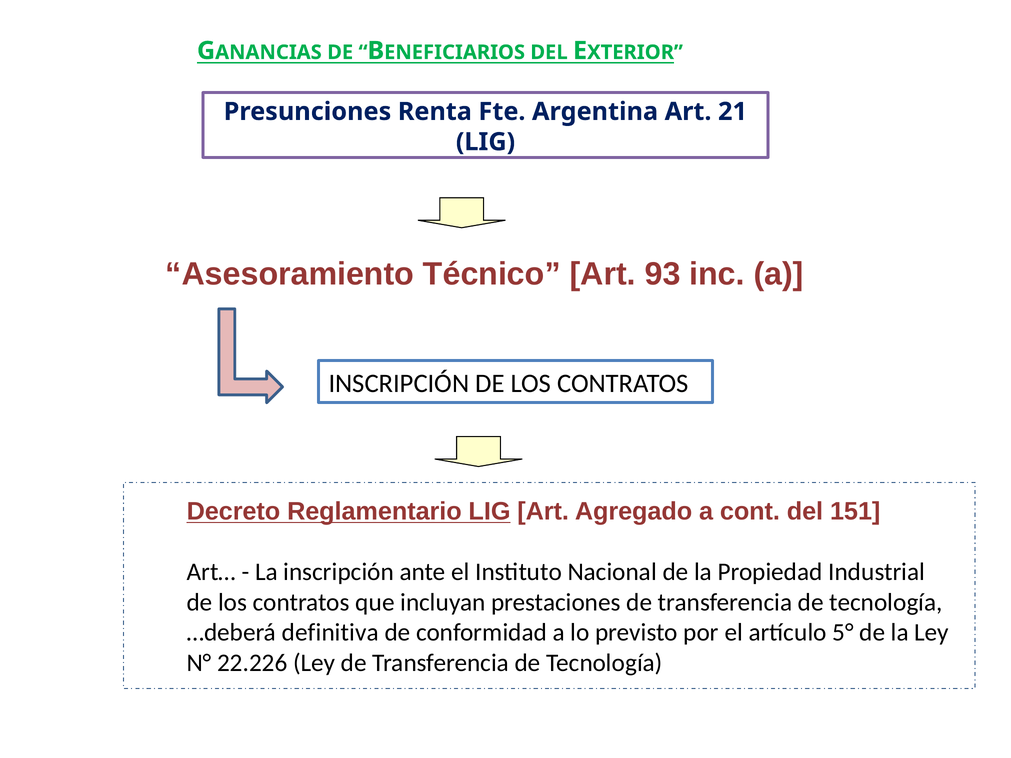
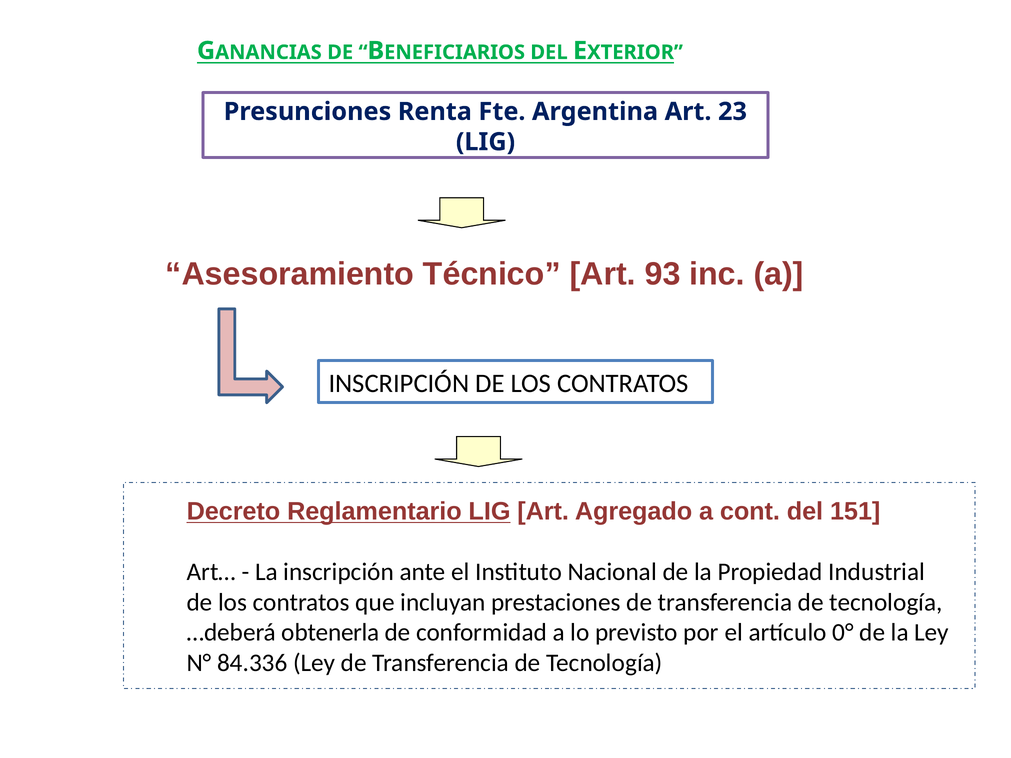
21: 21 -> 23 (733, 112)
definitiva: definitiva -> obtenerla (330, 633)
5°: 5° -> 0° (843, 633)
22.226: 22.226 -> 84.336 (252, 663)
